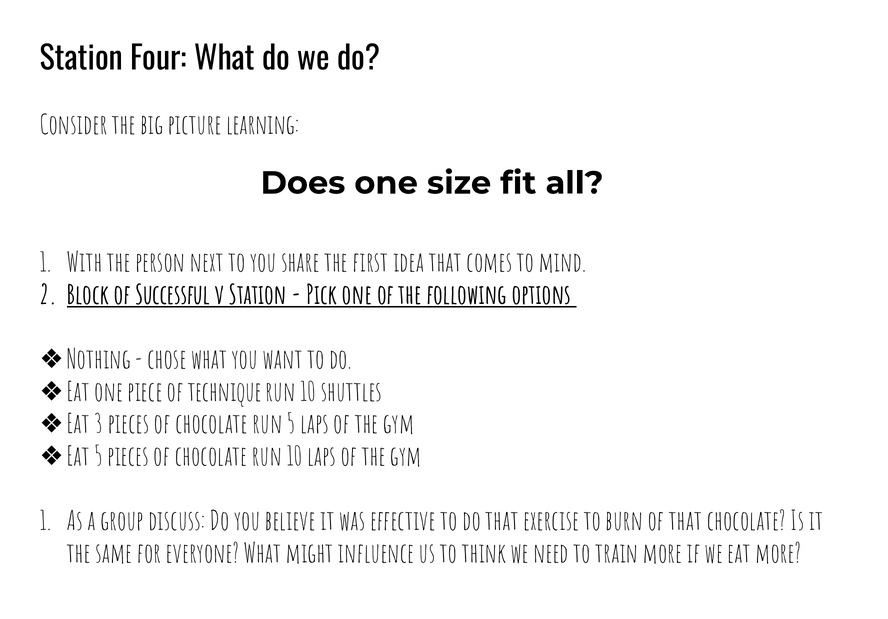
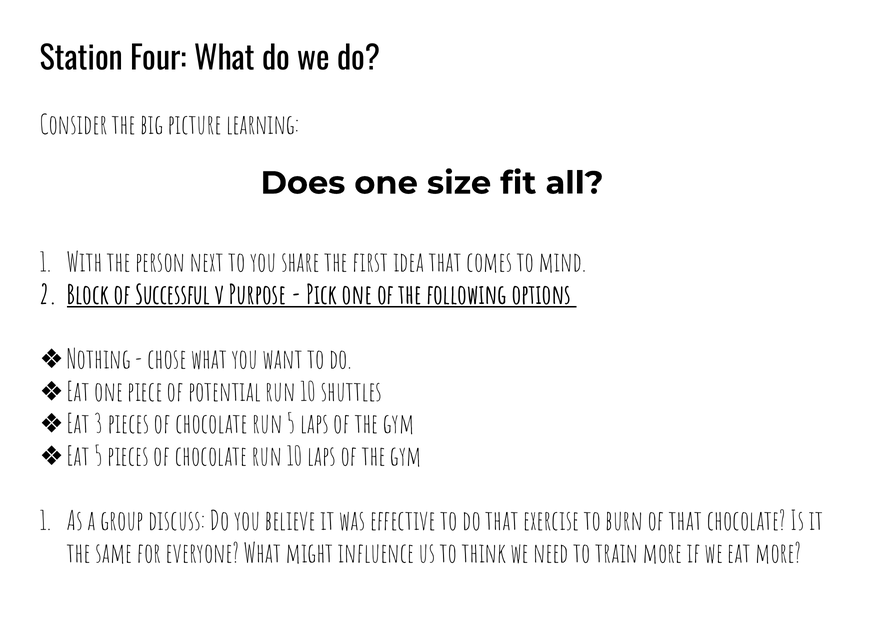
v Station: Station -> Purpose (258, 295)
technique: technique -> potential (225, 392)
